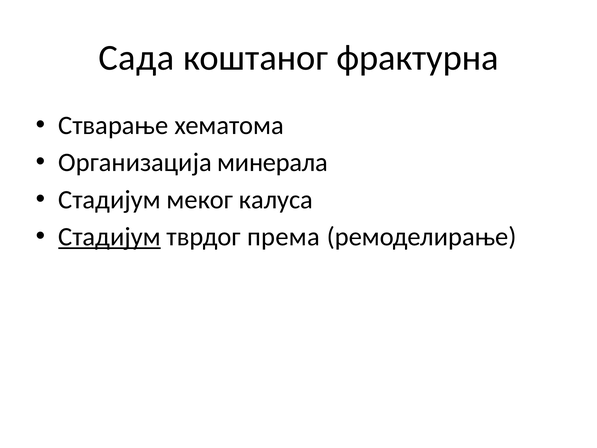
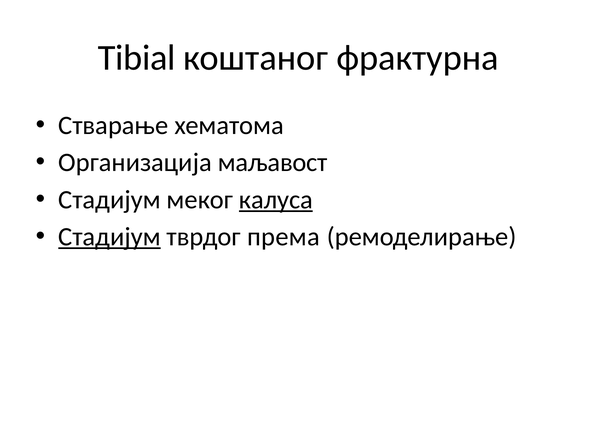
Сада: Сада -> Tibial (137, 58)
минерала: минерала -> маљавост (273, 162)
калуса underline: none -> present (276, 200)
